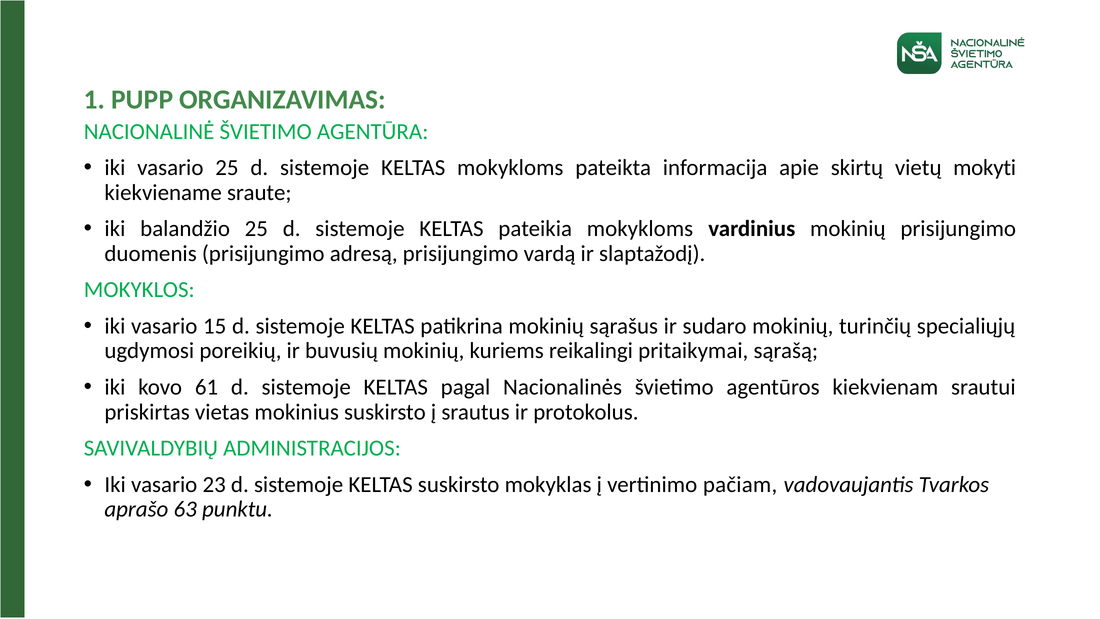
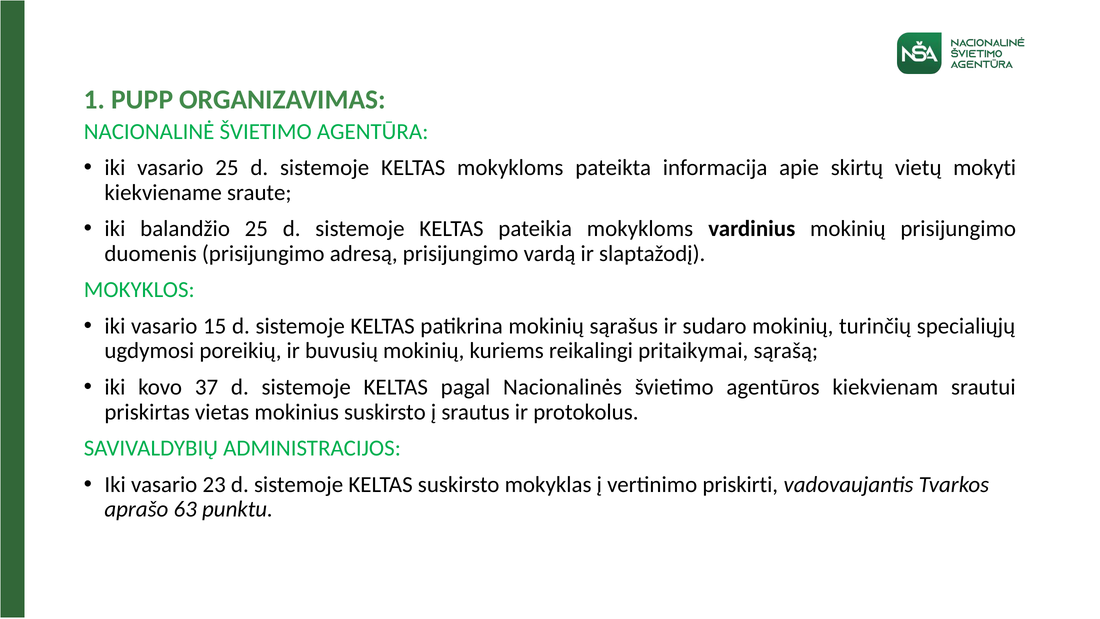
61: 61 -> 37 (207, 387)
pačiam: pačiam -> priskirti (740, 484)
